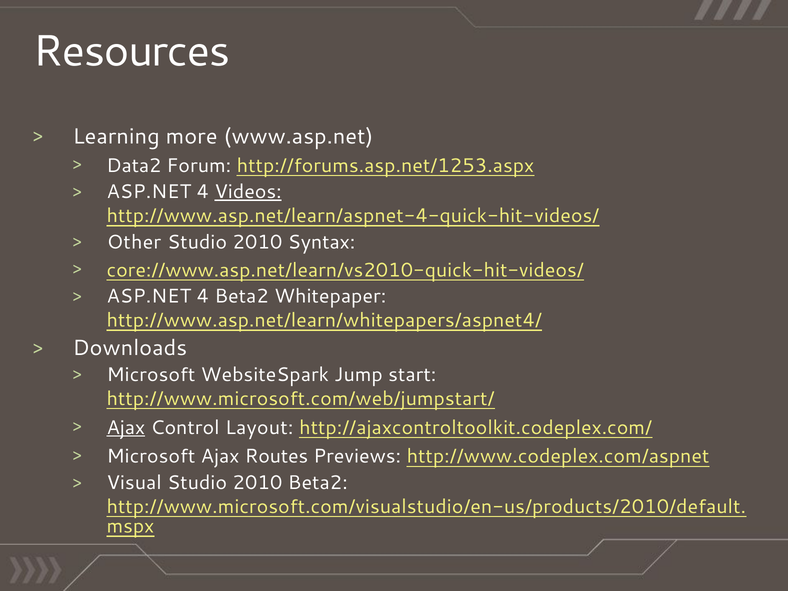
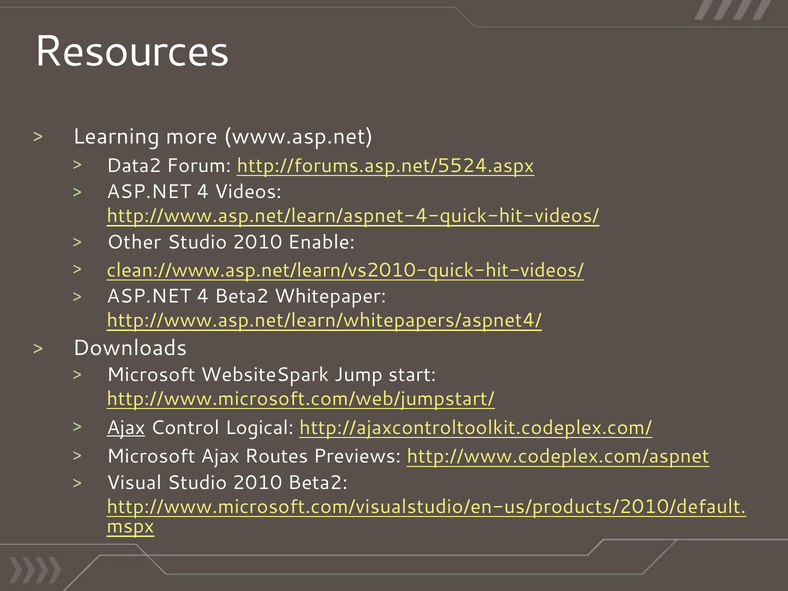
http://forums.asp.net/1253.aspx: http://forums.asp.net/1253.aspx -> http://forums.asp.net/5524.aspx (385, 166)
Videos underline: present -> none (248, 192)
Syntax: Syntax -> Enable (321, 242)
core://www.asp.net/learn/vs2010-quick-hit-videos/: core://www.asp.net/learn/vs2010-quick-hit-videos/ -> clean://www.asp.net/learn/vs2010-quick-hit-videos/ (345, 270)
Layout: Layout -> Logical (259, 428)
